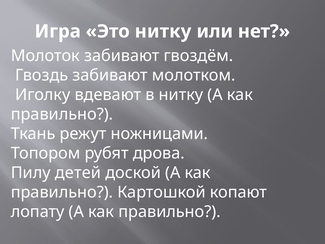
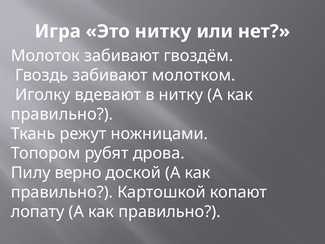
детей: детей -> верно (78, 173)
